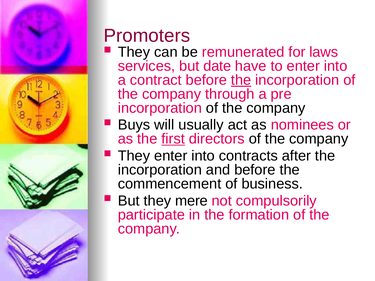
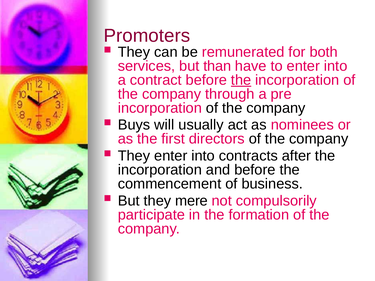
laws: laws -> both (324, 52)
date: date -> than (217, 66)
first underline: present -> none (173, 139)
